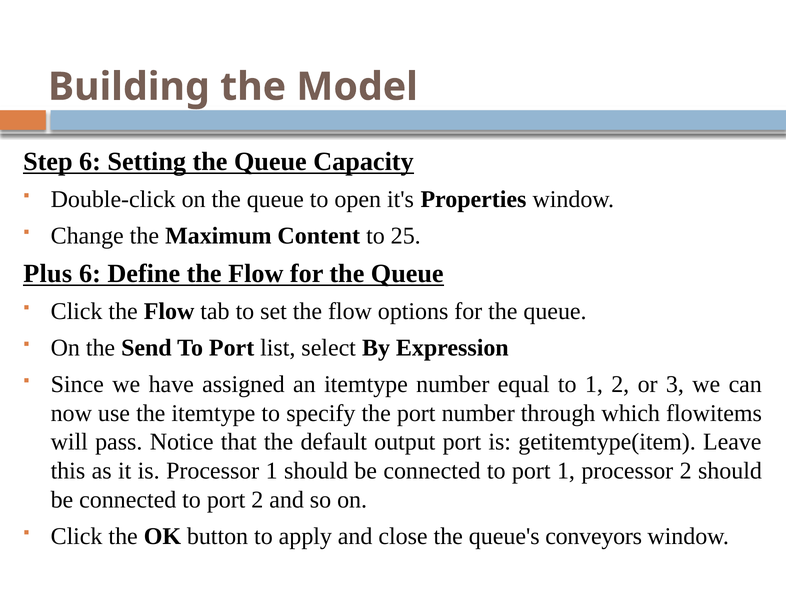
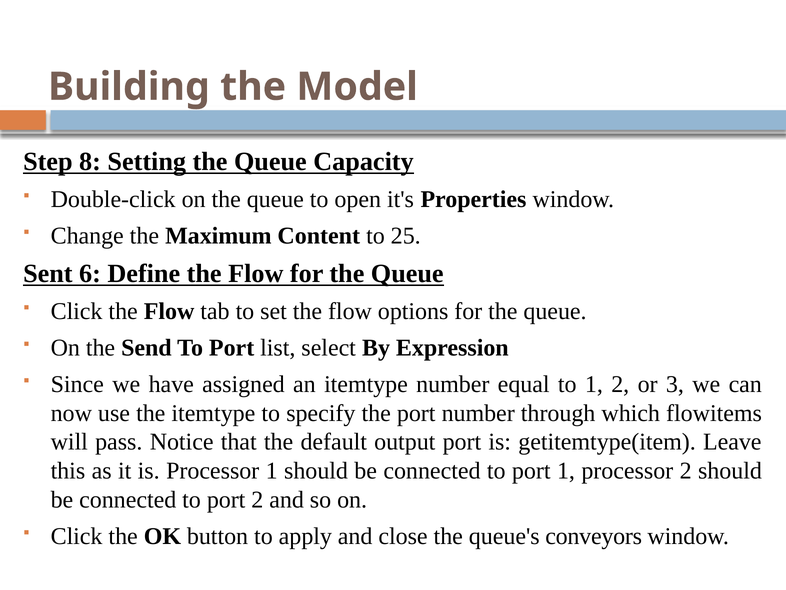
Step 6: 6 -> 8 (90, 161)
Plus: Plus -> Sent (48, 273)
